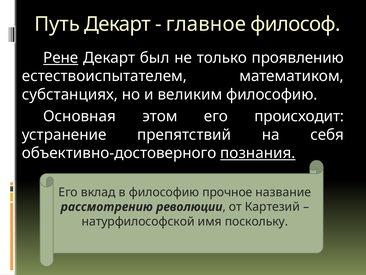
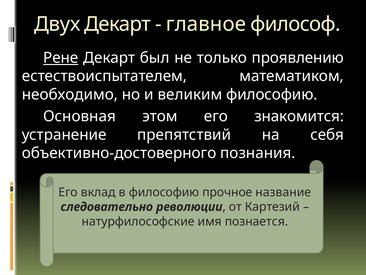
Путь: Путь -> Двух (57, 24)
субстанциях: субстанциях -> необходимо (70, 94)
происходит: происходит -> знакомится (299, 116)
познания underline: present -> none (258, 153)
рассмотрению: рассмотрению -> следовательно (107, 207)
натурфилософской: натурфилософской -> натурфилософские (138, 221)
поскольку: поскольку -> познается (256, 221)
